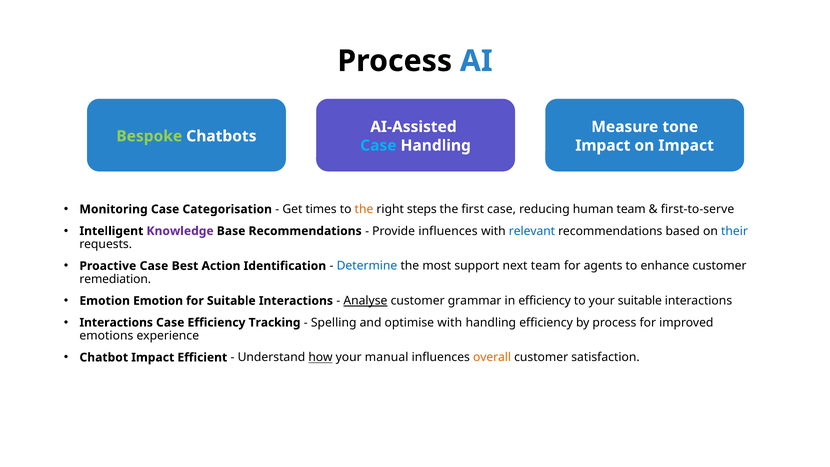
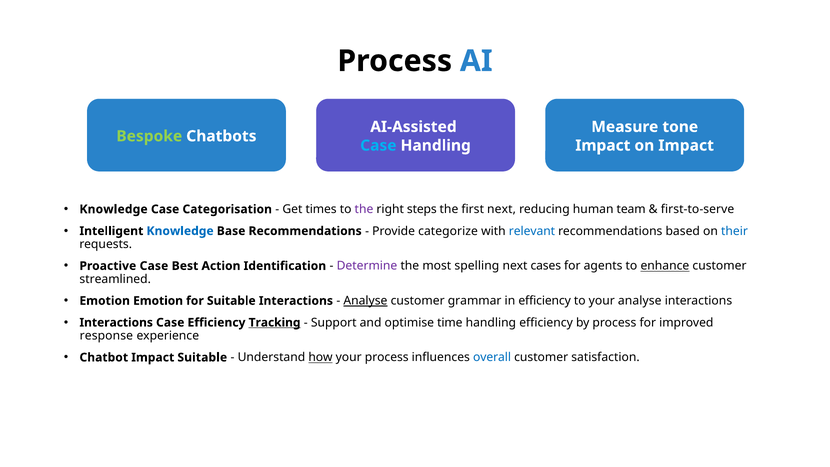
Monitoring: Monitoring -> Knowledge (114, 209)
the colour: orange -> purple (364, 209)
first case: case -> next (502, 209)
Knowledge colour: purple -> blue (180, 231)
Provide influences: influences -> categorize (448, 231)
Determine colour: blue -> purple (367, 266)
support: support -> spelling (477, 266)
next team: team -> cases (546, 266)
enhance underline: none -> present (665, 266)
remediation: remediation -> streamlined (115, 279)
your suitable: suitable -> analyse (640, 301)
Tracking underline: none -> present (275, 322)
Spelling: Spelling -> Support (334, 322)
optimise with: with -> time (450, 322)
emotions: emotions -> response (106, 336)
Impact Efficient: Efficient -> Suitable (202, 357)
your manual: manual -> process (387, 357)
overall colour: orange -> blue (492, 357)
